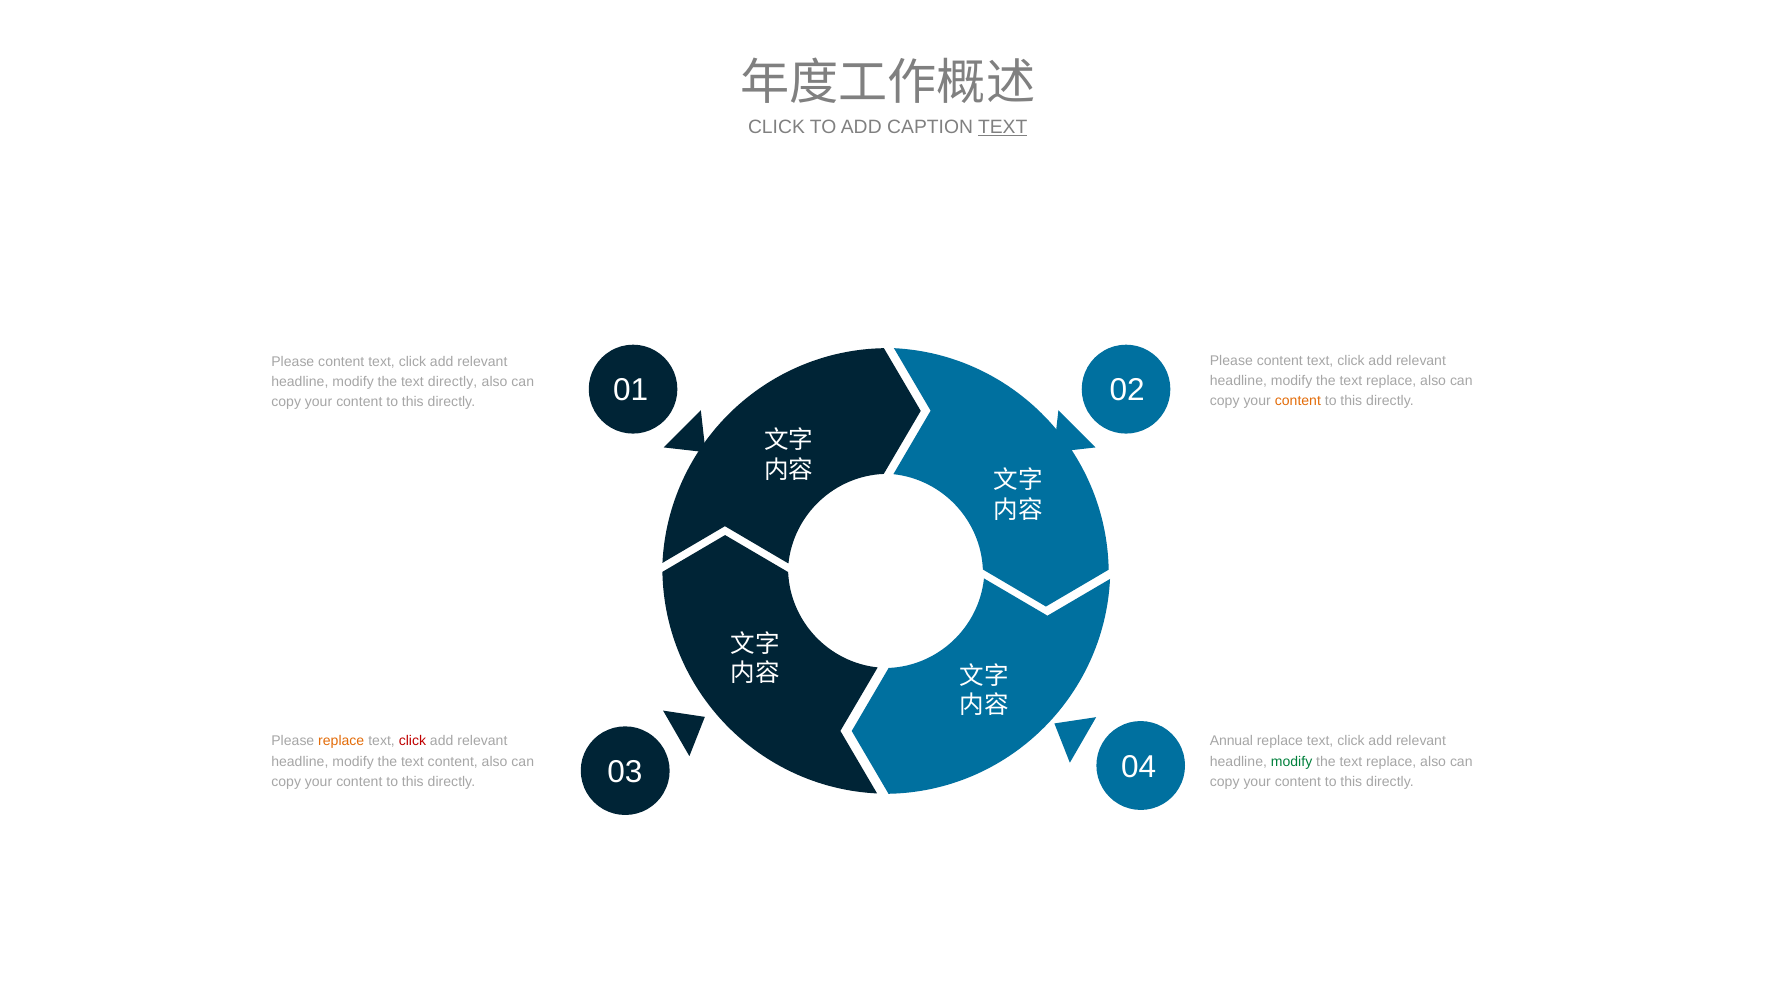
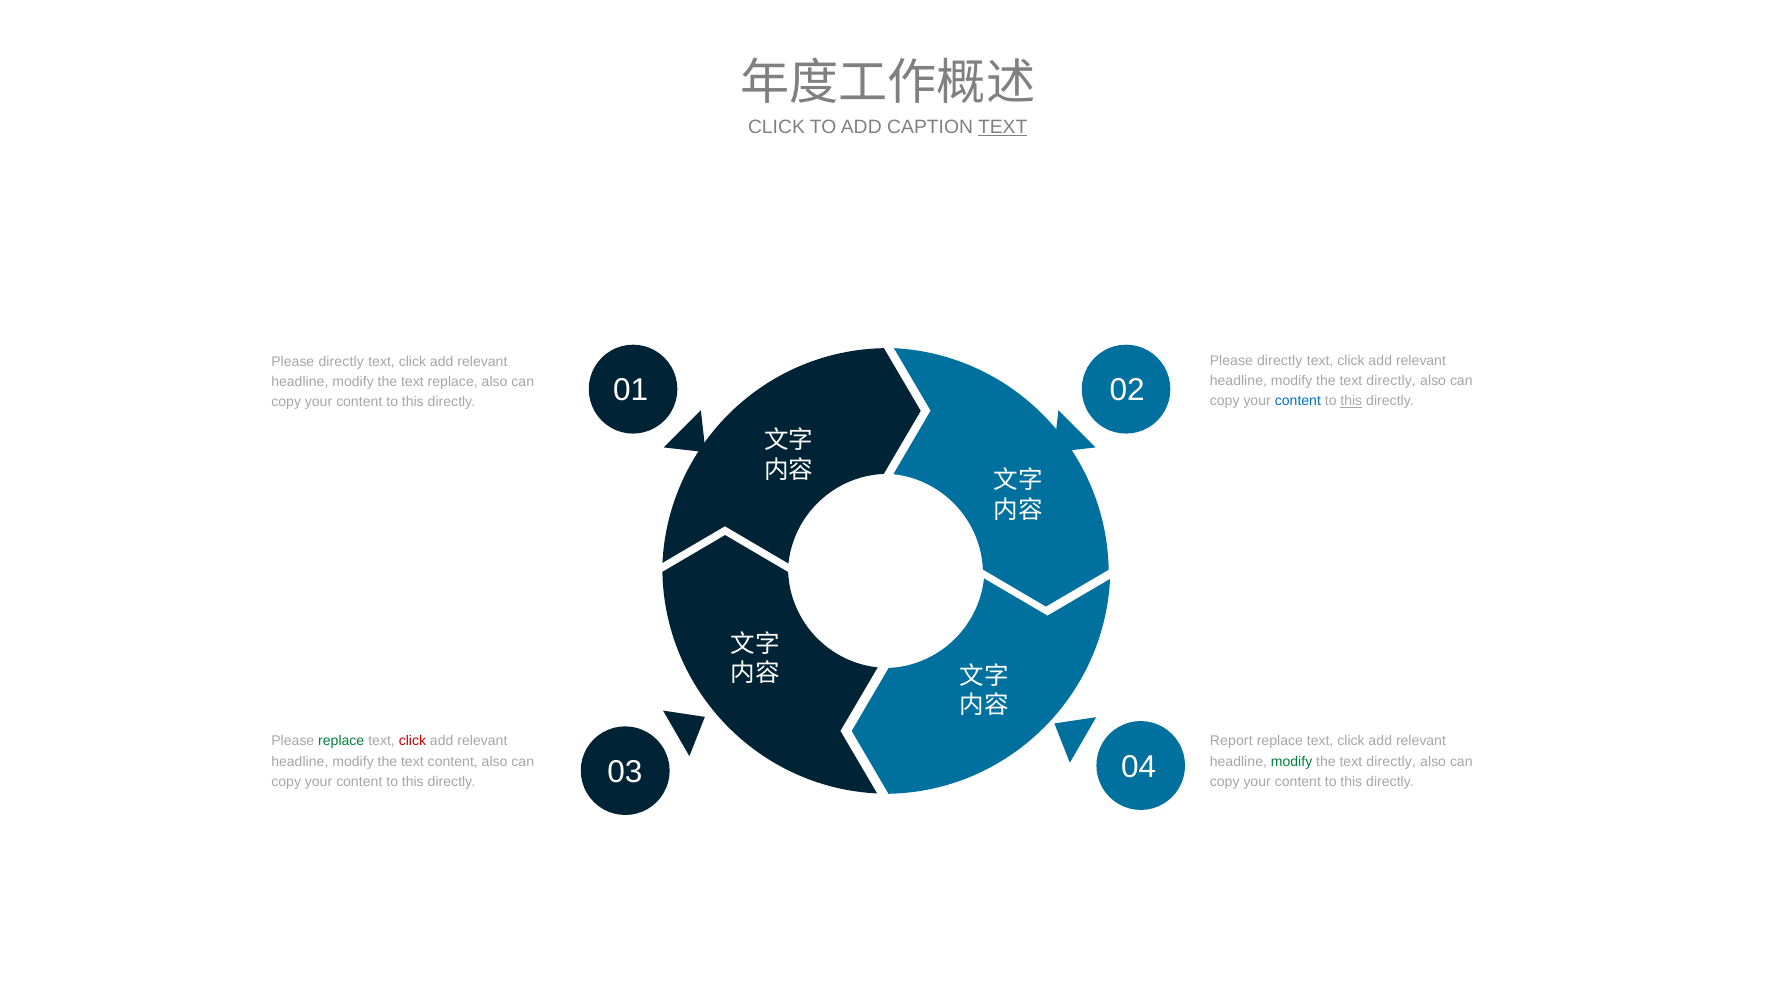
content: content -> directly (1280, 361)
content: content -> directly (341, 361)
replace: replace -> directly (1391, 381)
text directly: directly -> replace (453, 382)
content colour: orange -> blue (1298, 401)
this underline: none -> present (1351, 401)
replace colour: orange -> green (341, 741)
Annual: Annual -> Report (1231, 741)
replace: replace -> directly (1391, 761)
